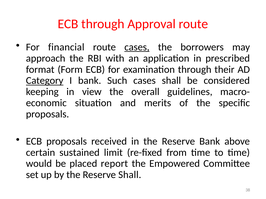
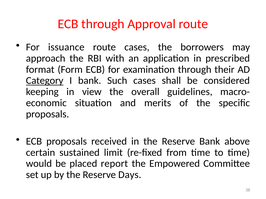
financial: financial -> issuance (66, 47)
cases underline: present -> none (137, 47)
Reserve Shall: Shall -> Days (130, 175)
